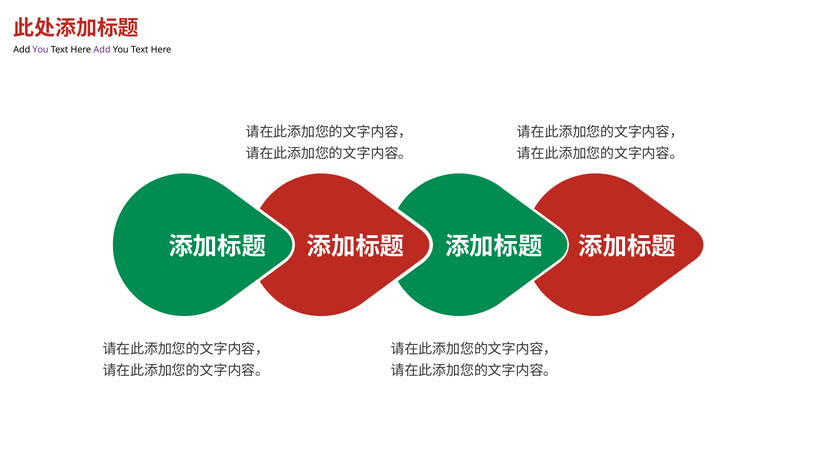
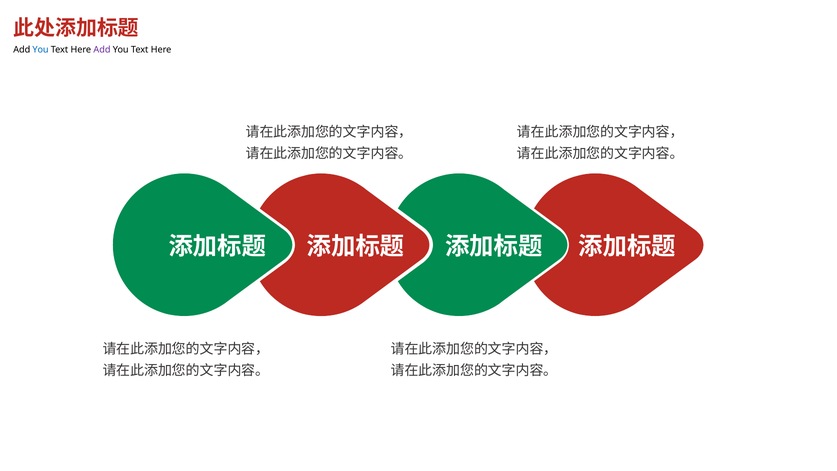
You colour: purple -> blue (41, 50)
